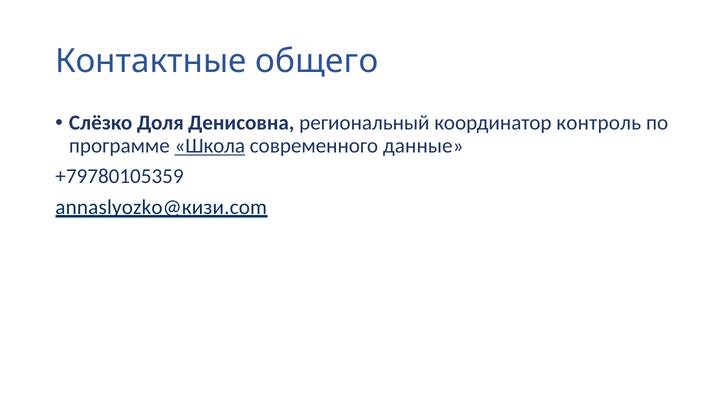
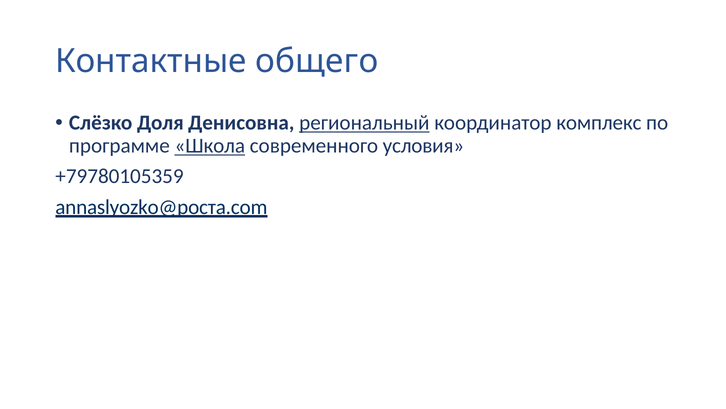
региональный underline: none -> present (364, 123)
контроль: контроль -> комплекс (599, 123)
данные: данные -> условия (423, 146)
annaslyozko@кизи.com: annaslyozko@кизи.com -> annaslyozko@роста.com (161, 207)
